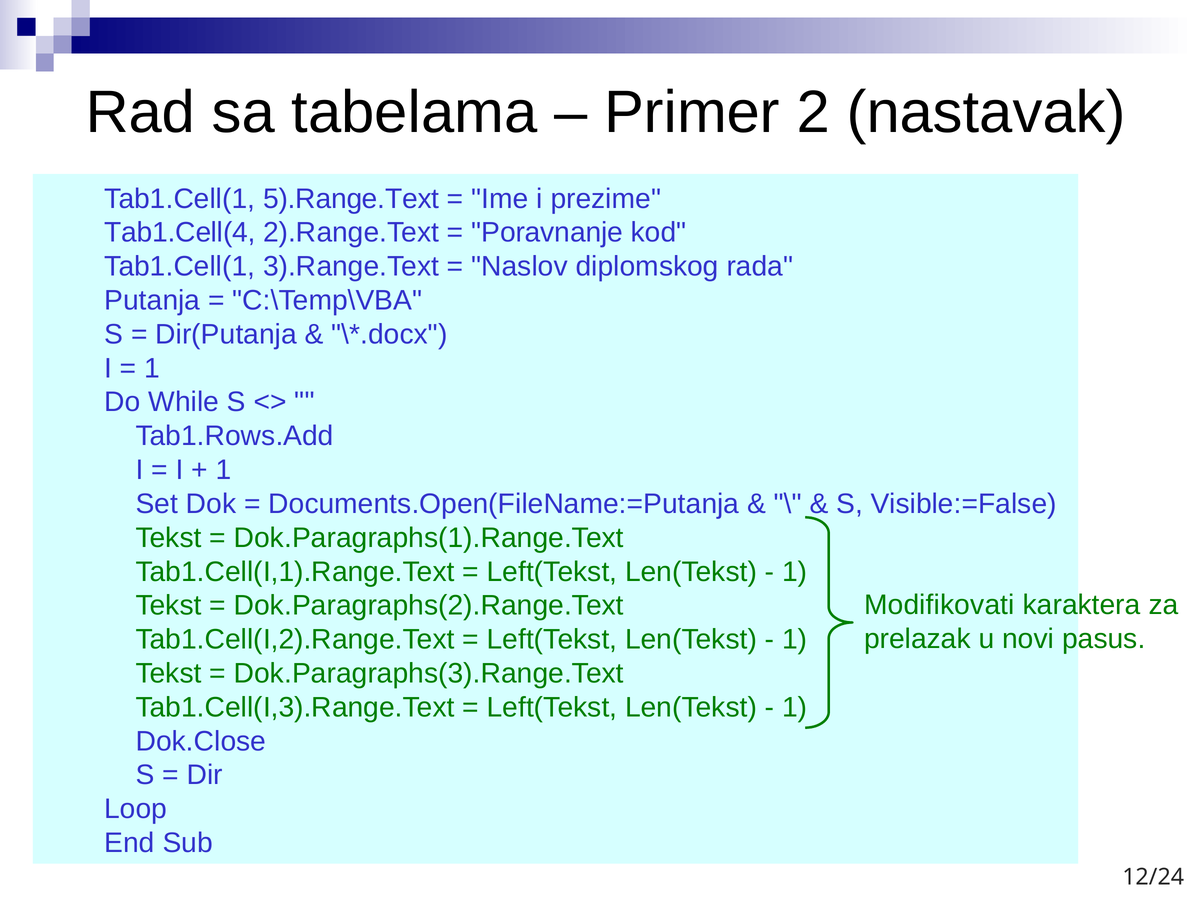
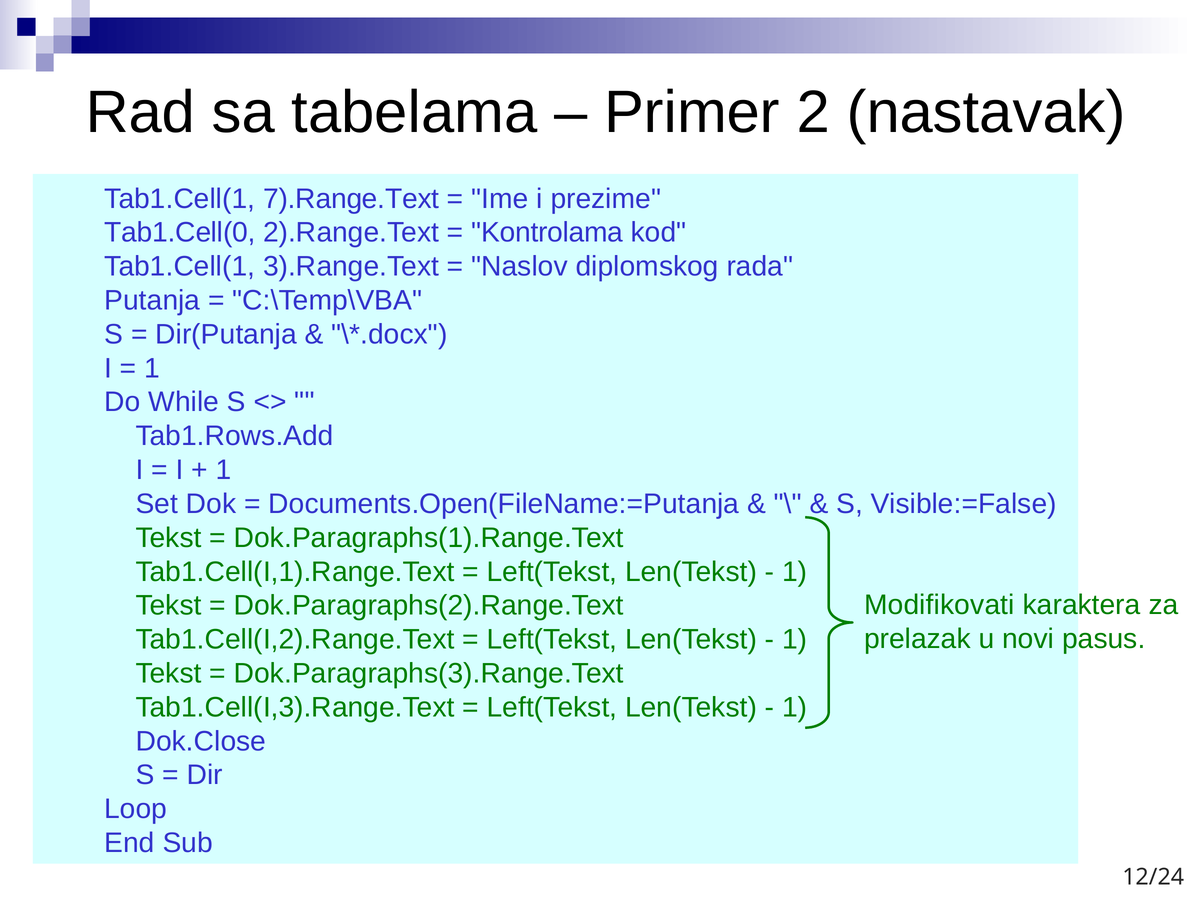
5).Range.Text: 5).Range.Text -> 7).Range.Text (351, 199)
Tab1.Cell(4: Tab1.Cell(4 -> Tab1.Cell(0 (180, 233)
Poravnanje: Poravnanje -> Kontrolama (547, 233)
